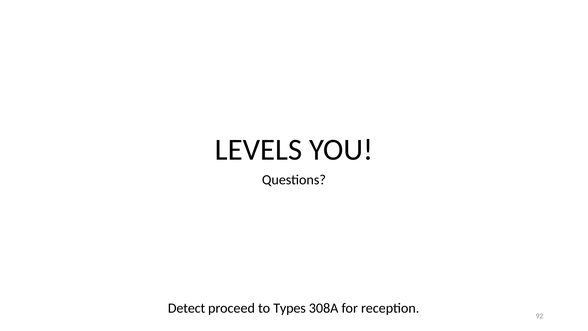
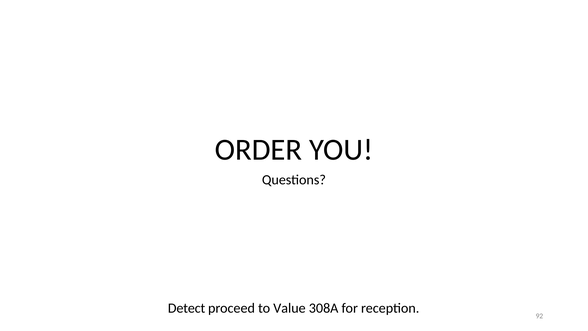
LEVELS: LEVELS -> ORDER (259, 149)
Types: Types -> Value (289, 308)
